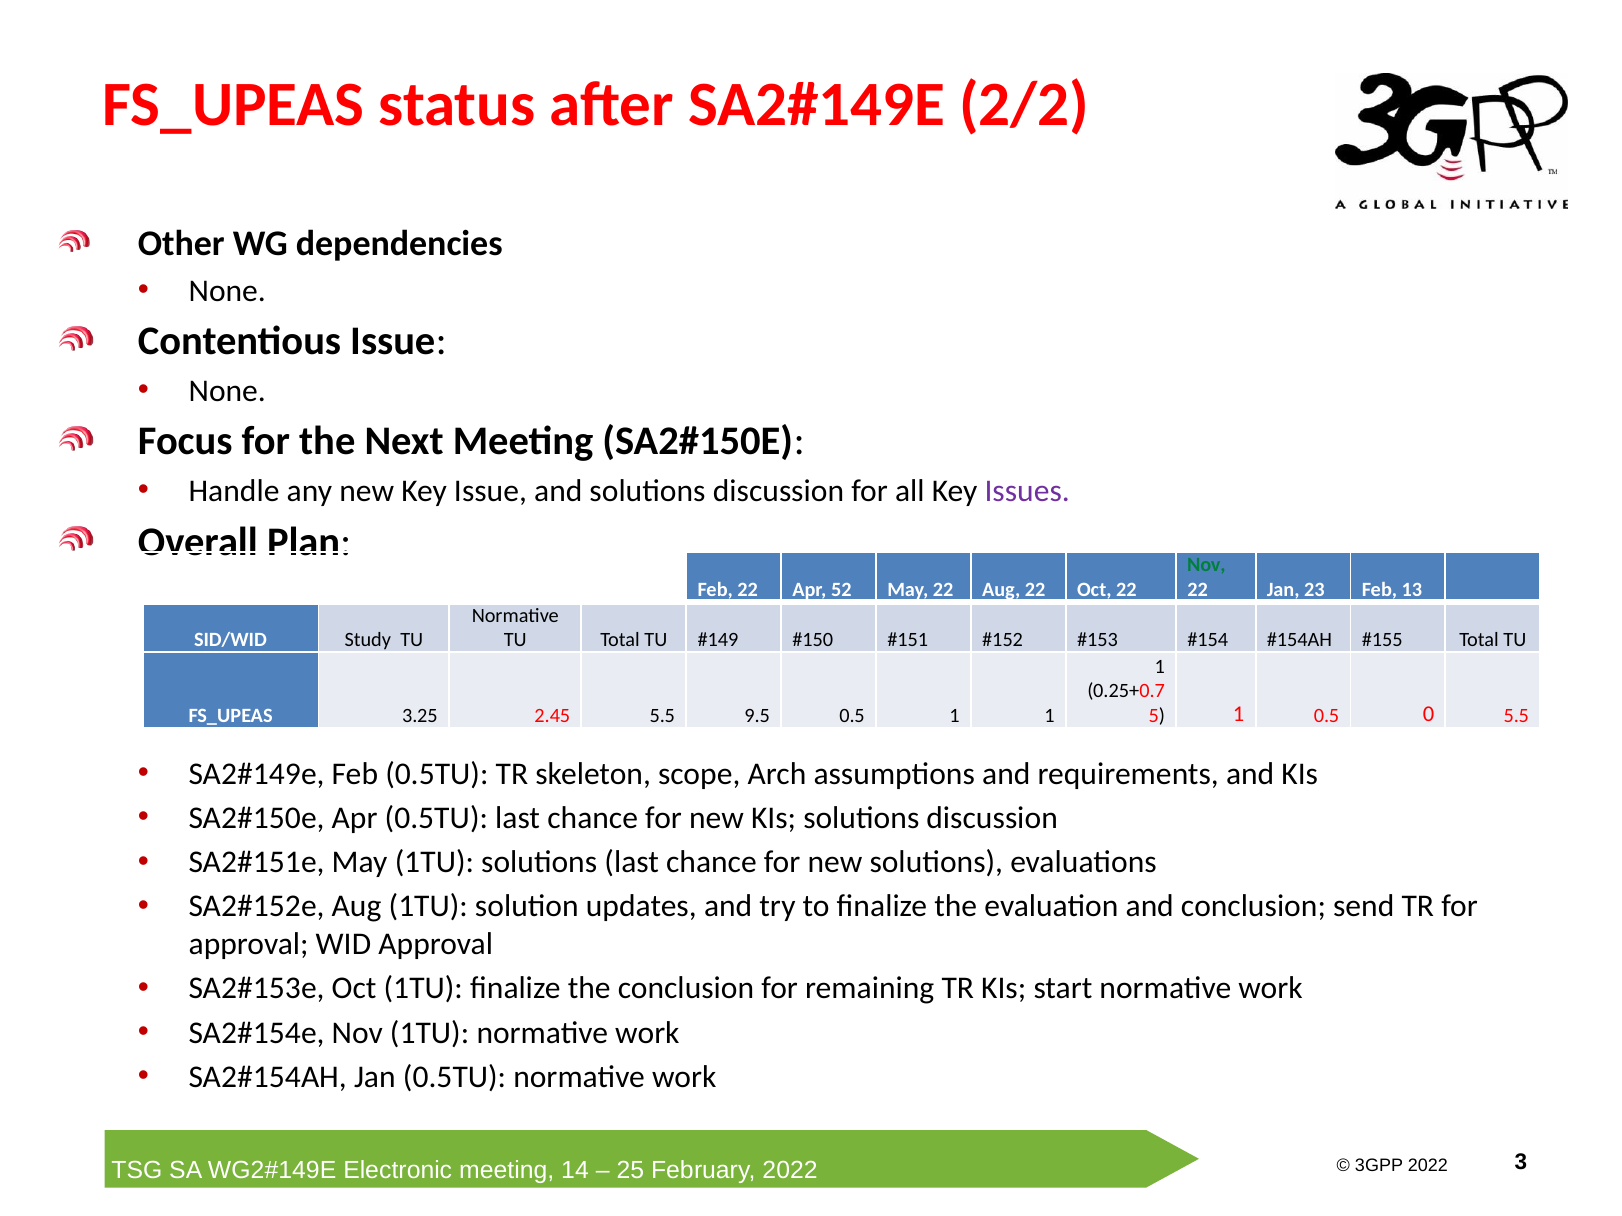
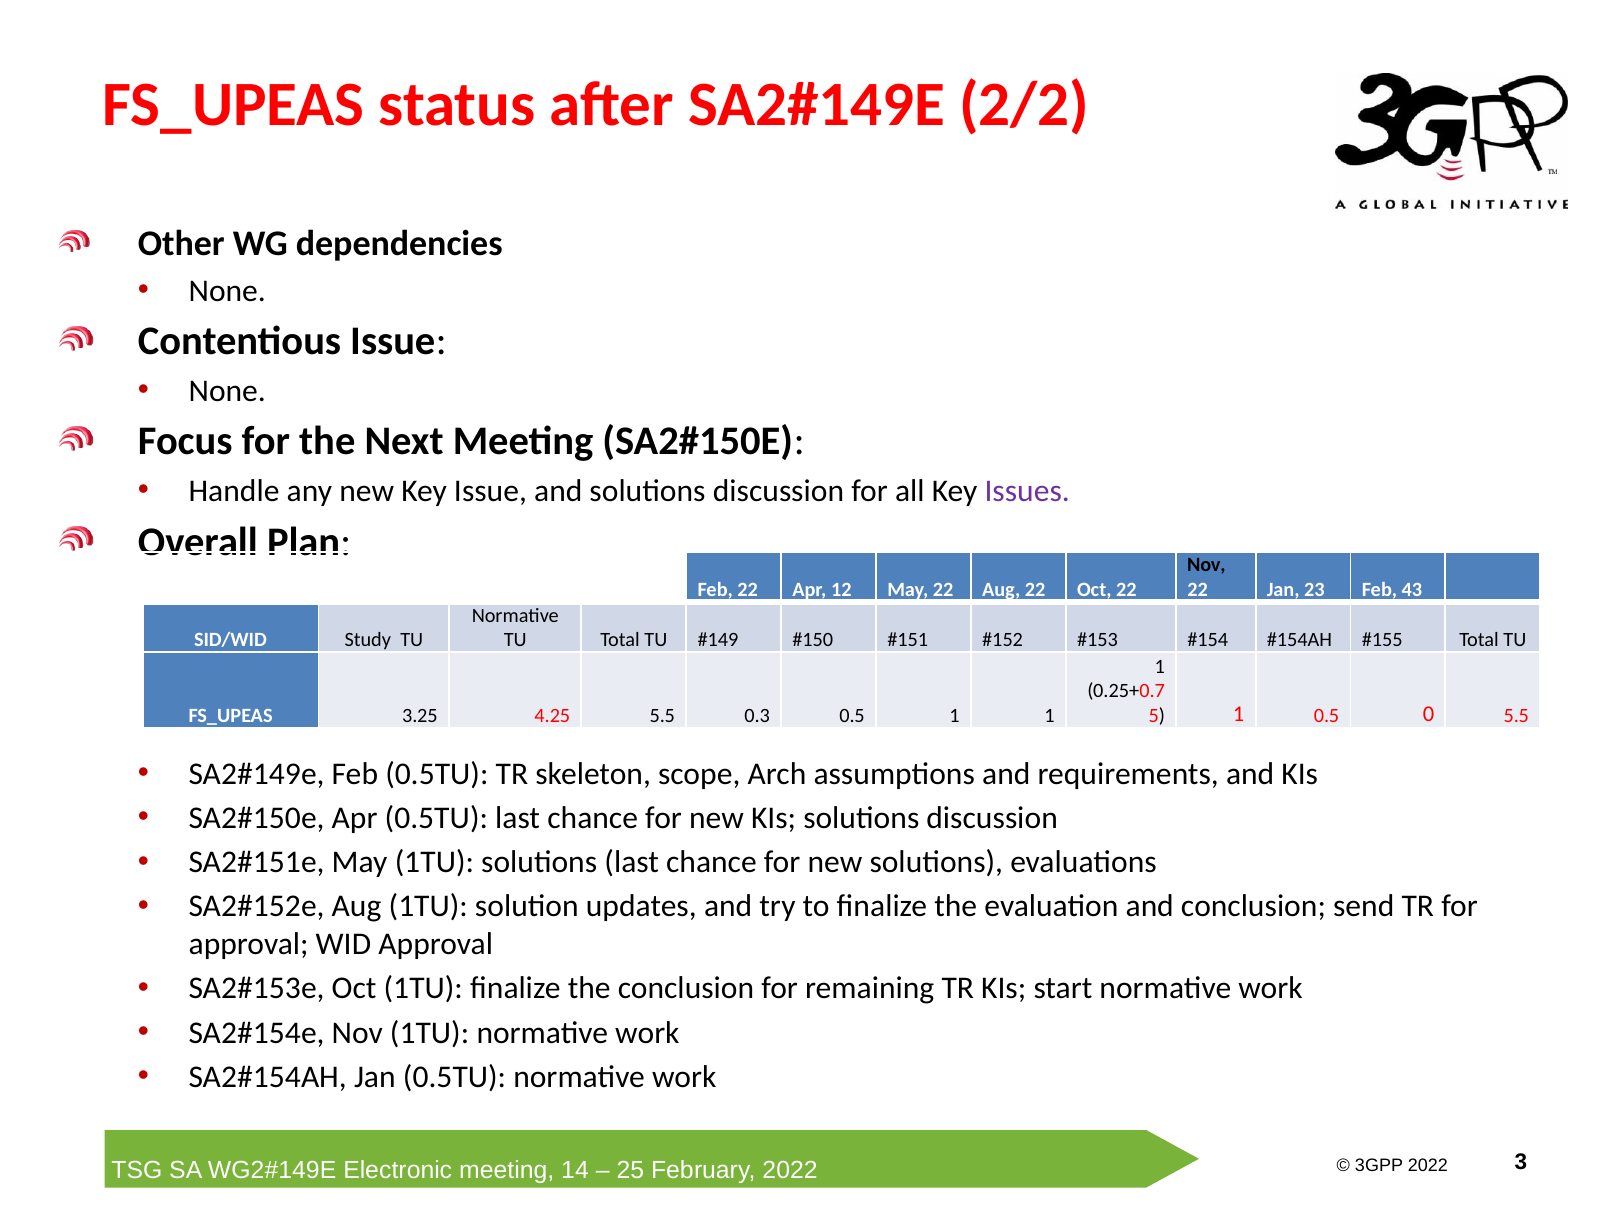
Nov colour: green -> black (1206, 565)
52: 52 -> 12 (841, 590)
13: 13 -> 43 (1412, 590)
2.45: 2.45 -> 4.25 (552, 716)
9.5: 9.5 -> 0.3 (757, 716)
